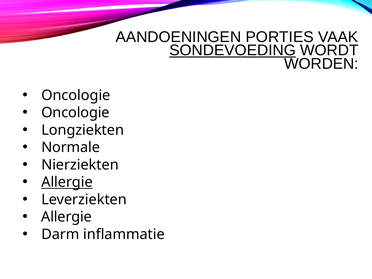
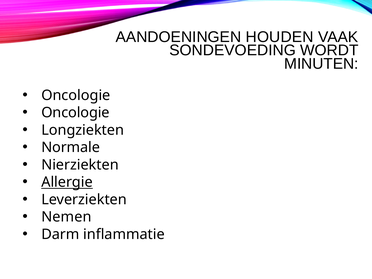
PORTIES: PORTIES -> HOUDEN (280, 37)
SONDEVOEDING underline: present -> none (233, 50)
WORDEN: WORDEN -> MINUTEN (321, 64)
Allergie: Allergie -> Nemen (66, 217)
